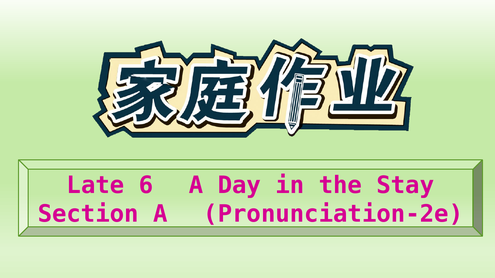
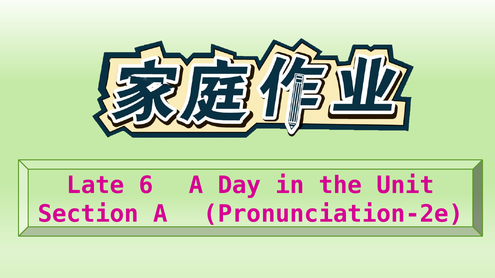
Stay: Stay -> Unit (405, 186)
